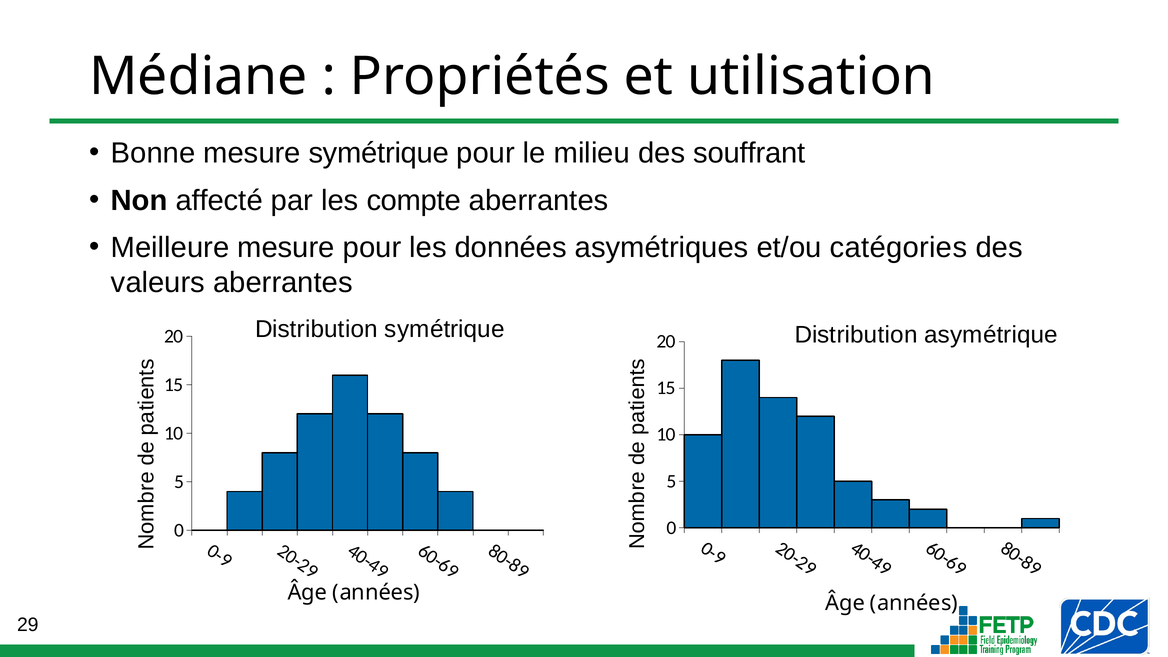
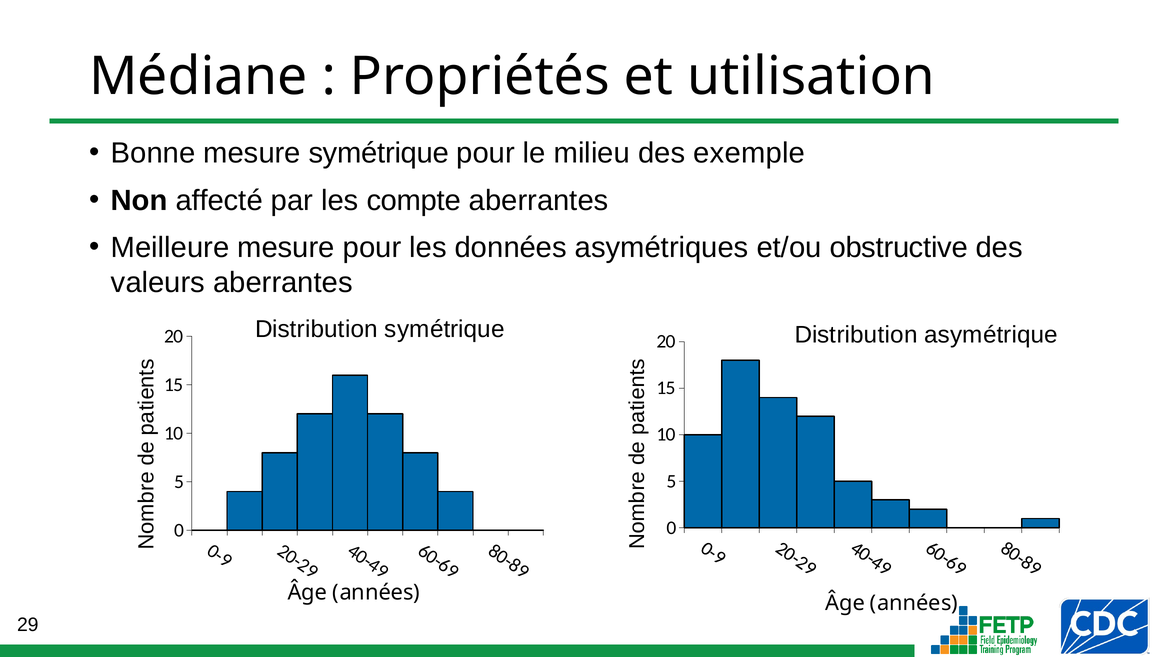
souffrant: souffrant -> exemple (749, 153)
catégories: catégories -> obstructive (899, 248)
